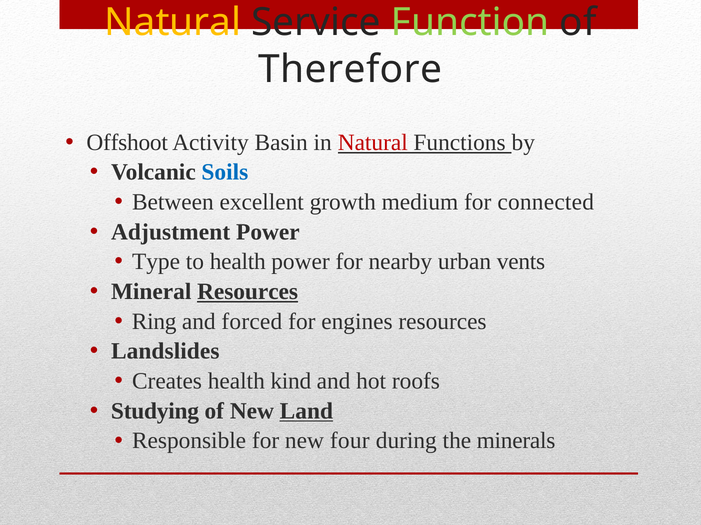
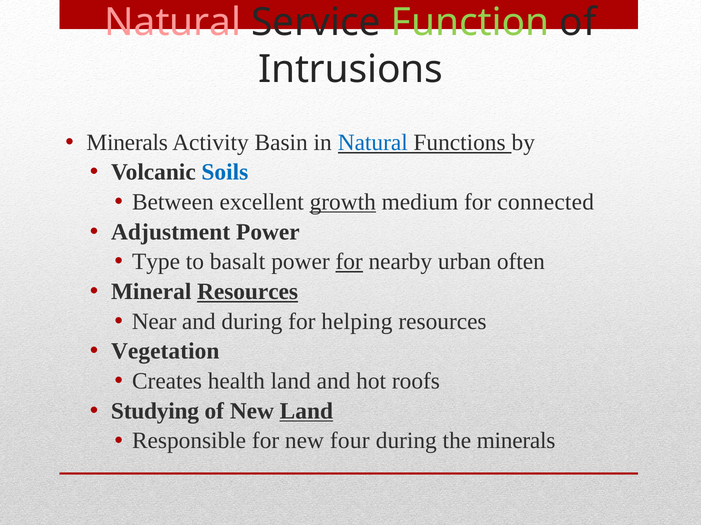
Natural colour: yellow -> pink (173, 23)
Therefore: Therefore -> Intrusions (351, 69)
Offshoot: Offshoot -> Minerals (127, 143)
Natural colour: red -> blue (373, 143)
growth underline: none -> present (343, 202)
to health: health -> basalt (238, 262)
for underline: none -> present (349, 262)
vents: vents -> often (521, 262)
Ring: Ring -> Near (154, 322)
and forced: forced -> during (252, 322)
engines: engines -> helping (357, 322)
Landslides: Landslides -> Vegetation (165, 352)
health kind: kind -> land (291, 382)
